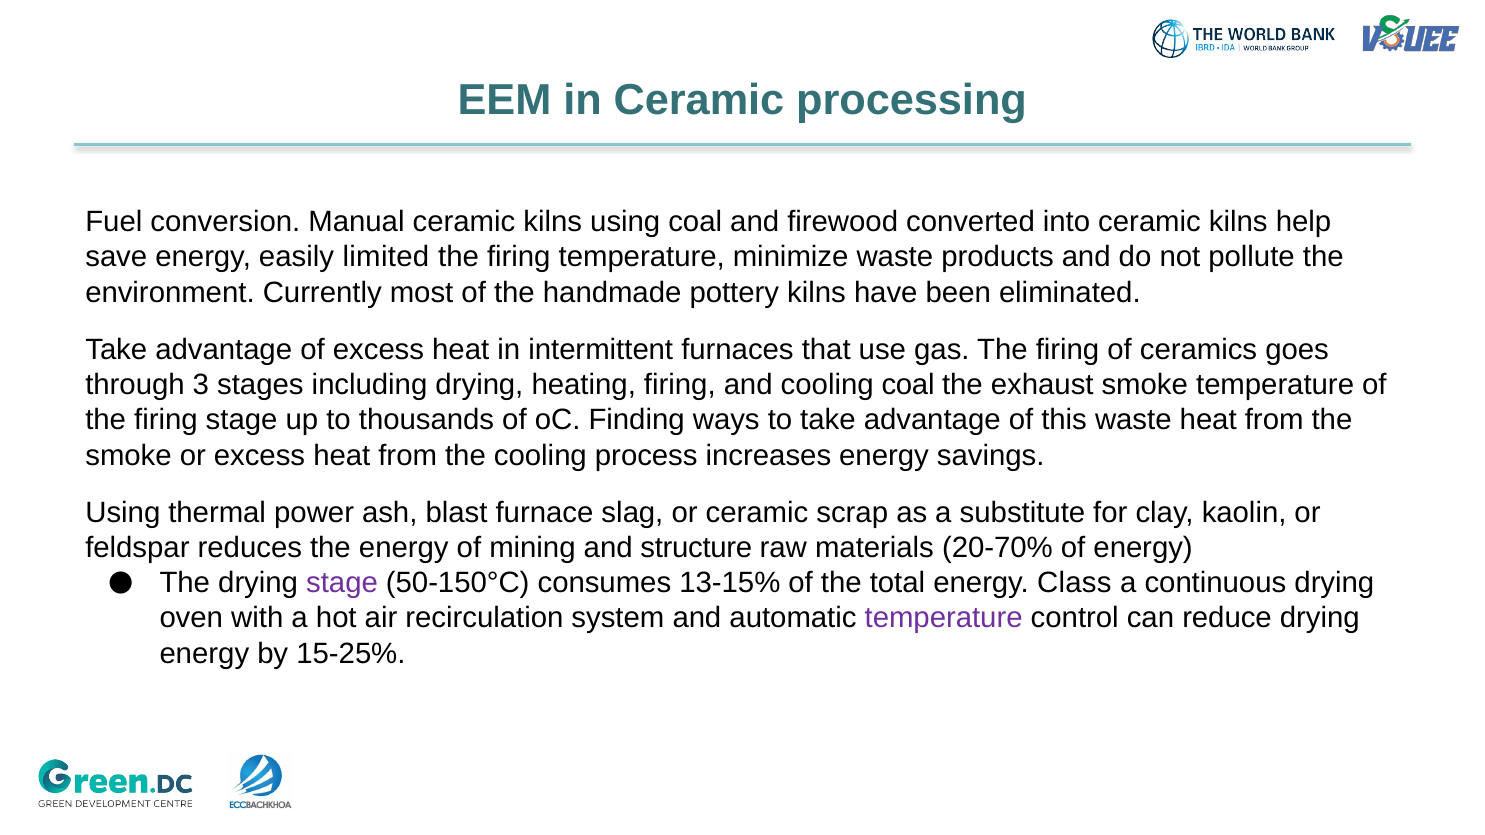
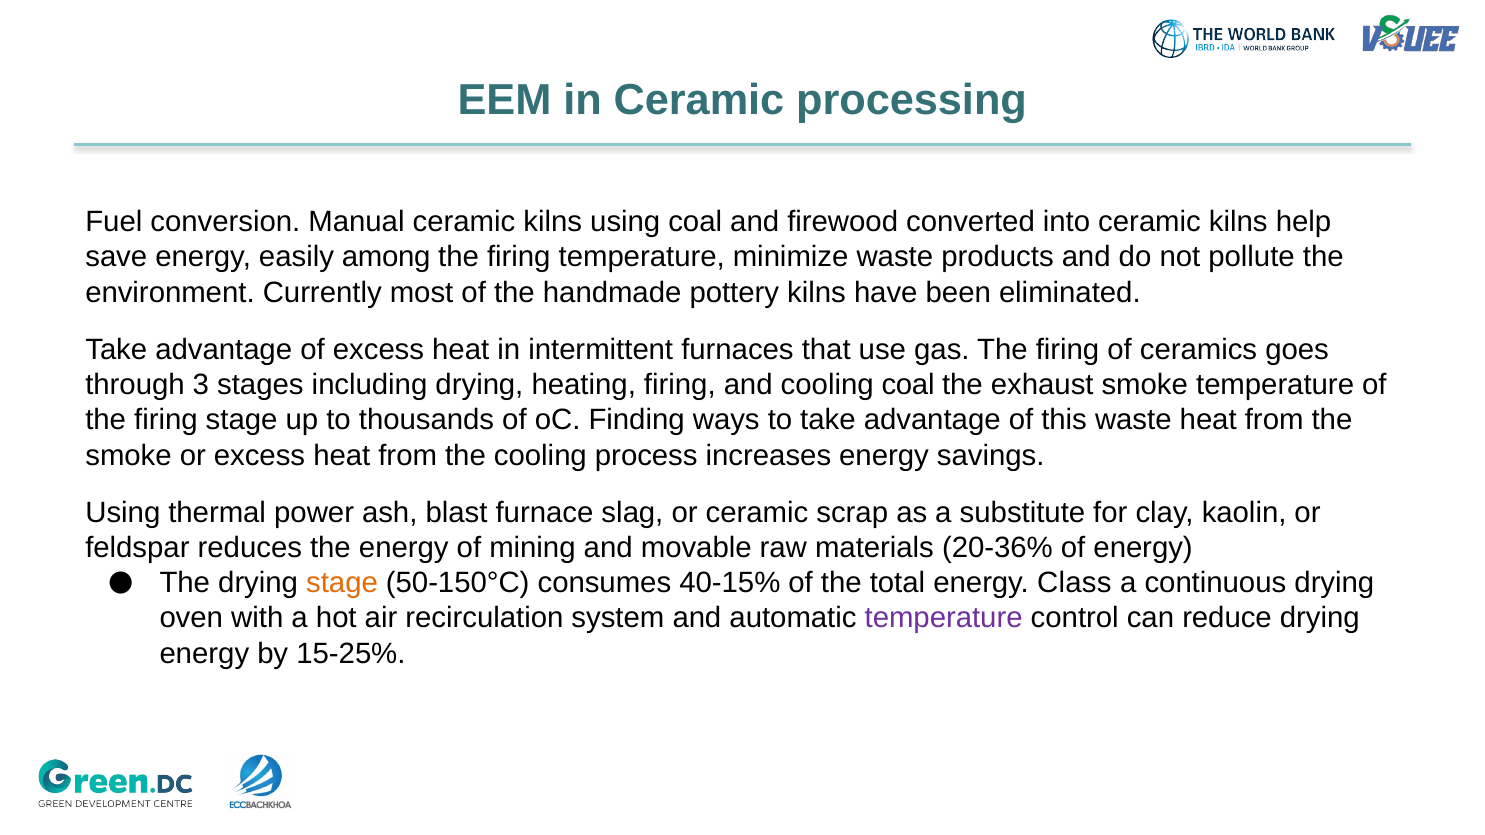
limited: limited -> among (386, 257)
structure: structure -> movable (696, 548)
20-70%: 20-70% -> 20-36% (997, 548)
stage colour: purple -> orange (342, 583)
13-15%: 13-15% -> 40-15% (730, 583)
